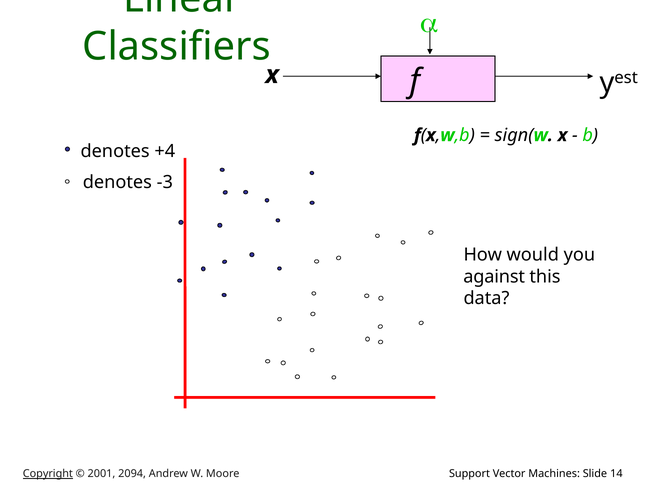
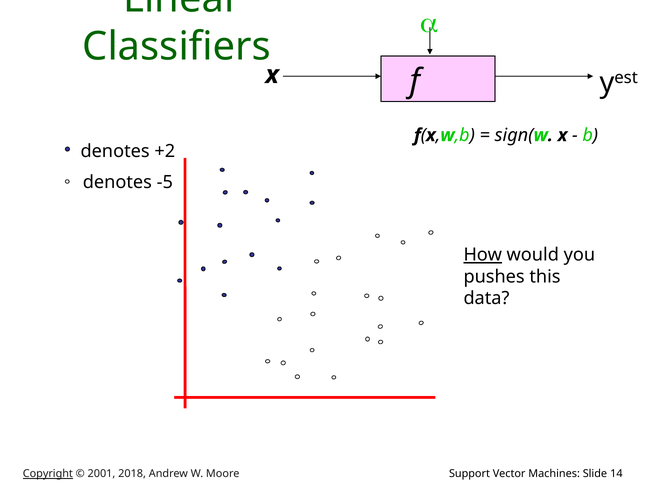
+4: +4 -> +2 (165, 151)
-3: -3 -> -5 (165, 182)
How underline: none -> present (483, 255)
against: against -> pushes (494, 277)
2094: 2094 -> 2018 (132, 474)
